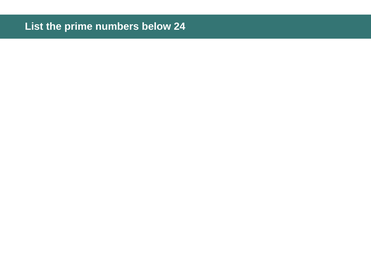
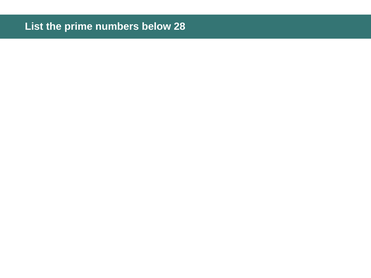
24: 24 -> 28 (180, 26)
